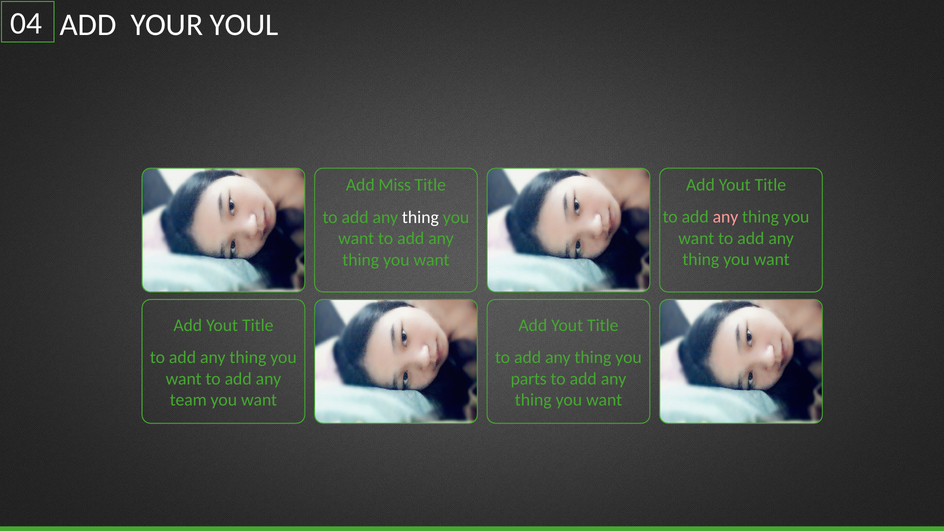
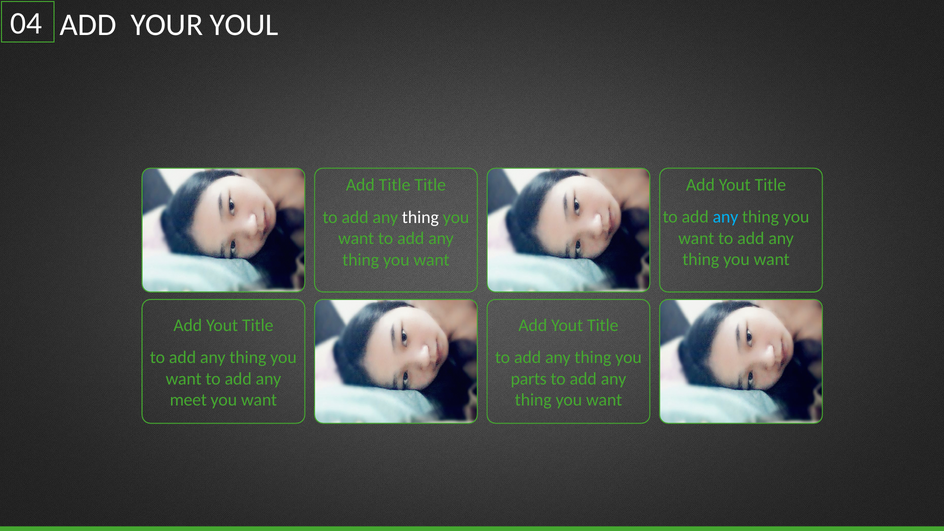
Add Miss: Miss -> Title (395, 185)
any colour: pink -> light blue (726, 217)
team: team -> meet (188, 400)
